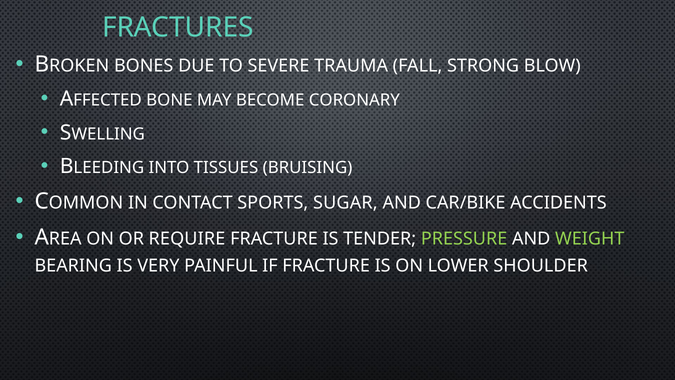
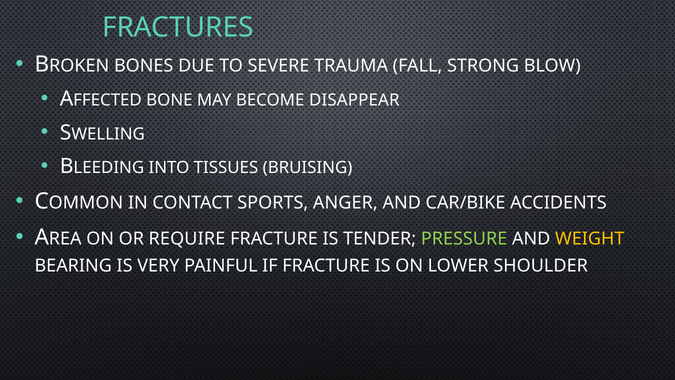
CORONARY: CORONARY -> DISAPPEAR (354, 100)
SUGAR: SUGAR -> ANGER (345, 203)
WEIGHT colour: light green -> yellow (590, 239)
